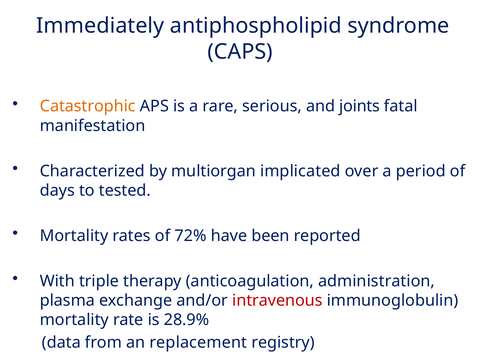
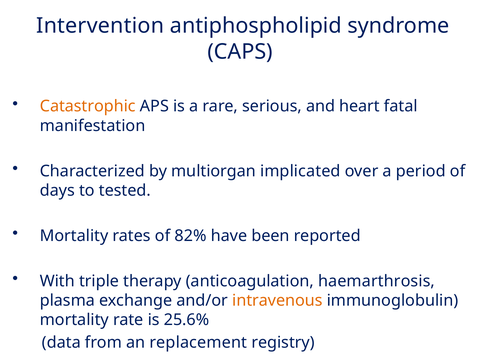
Immediately: Immediately -> Intervention (100, 26)
joints: joints -> heart (360, 106)
72%: 72% -> 82% (191, 236)
administration: administration -> haemarthrosis (376, 281)
intravenous colour: red -> orange (277, 301)
28.9%: 28.9% -> 25.6% (187, 320)
